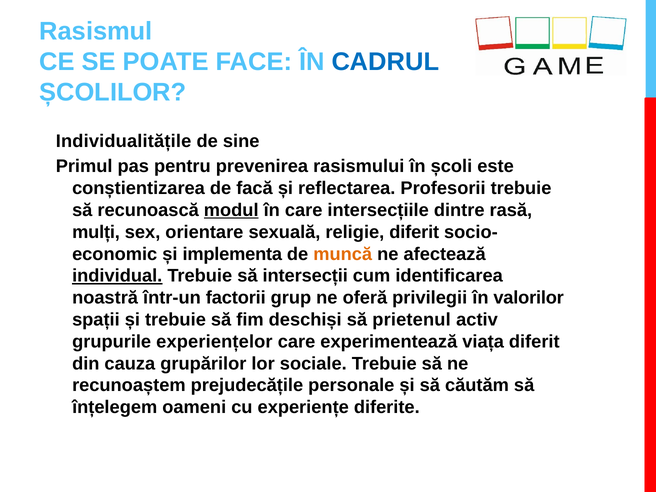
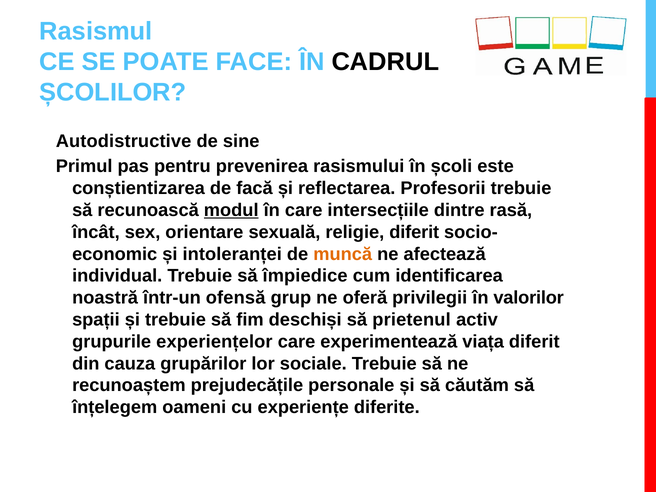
CADRUL colour: blue -> black (385, 62)
Individualitățile: Individualitățile -> Autodistructive (124, 141)
mulți: mulți -> încât (96, 232)
implementa: implementa -> intoleranței (232, 254)
individual underline: present -> none (117, 276)
intersecții: intersecții -> împiedice (305, 276)
factorii: factorii -> ofensă (236, 298)
